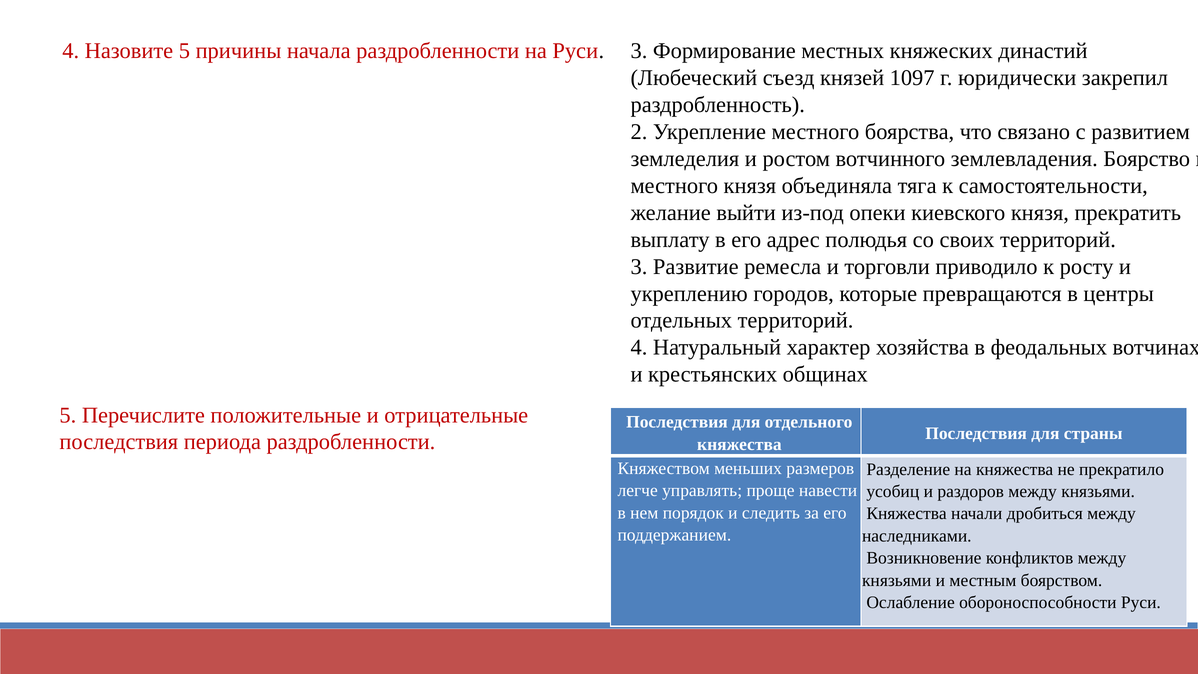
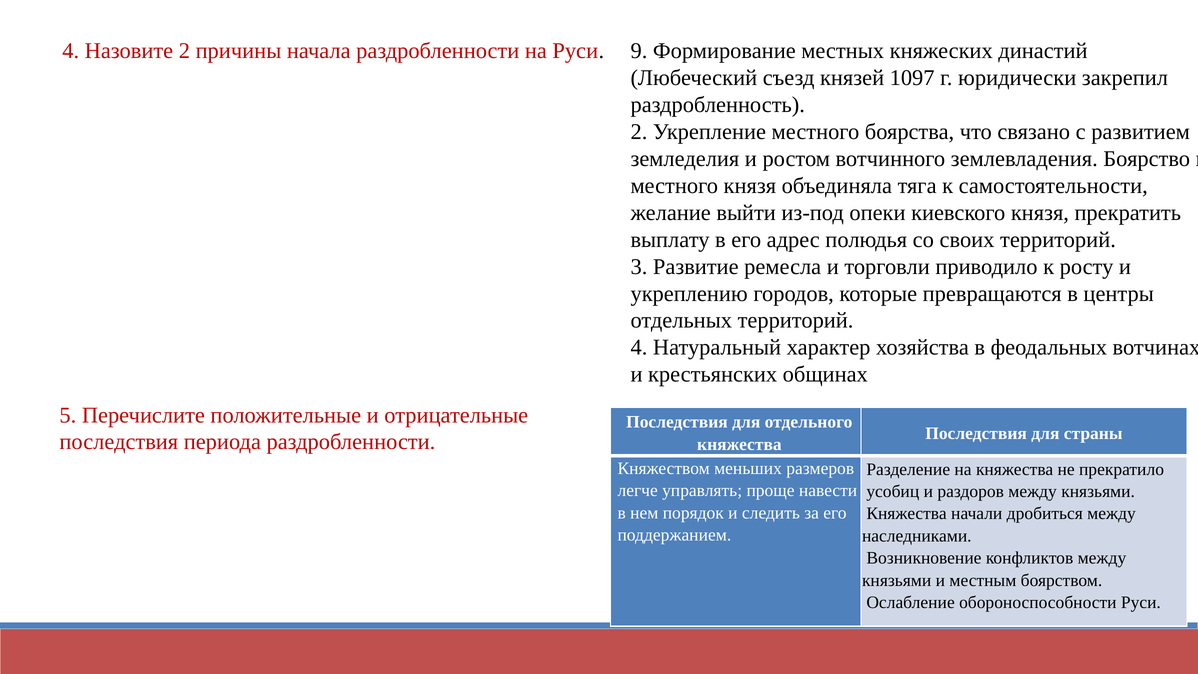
Назовите 5: 5 -> 2 (184, 51)
Руси 3: 3 -> 9 (639, 51)
